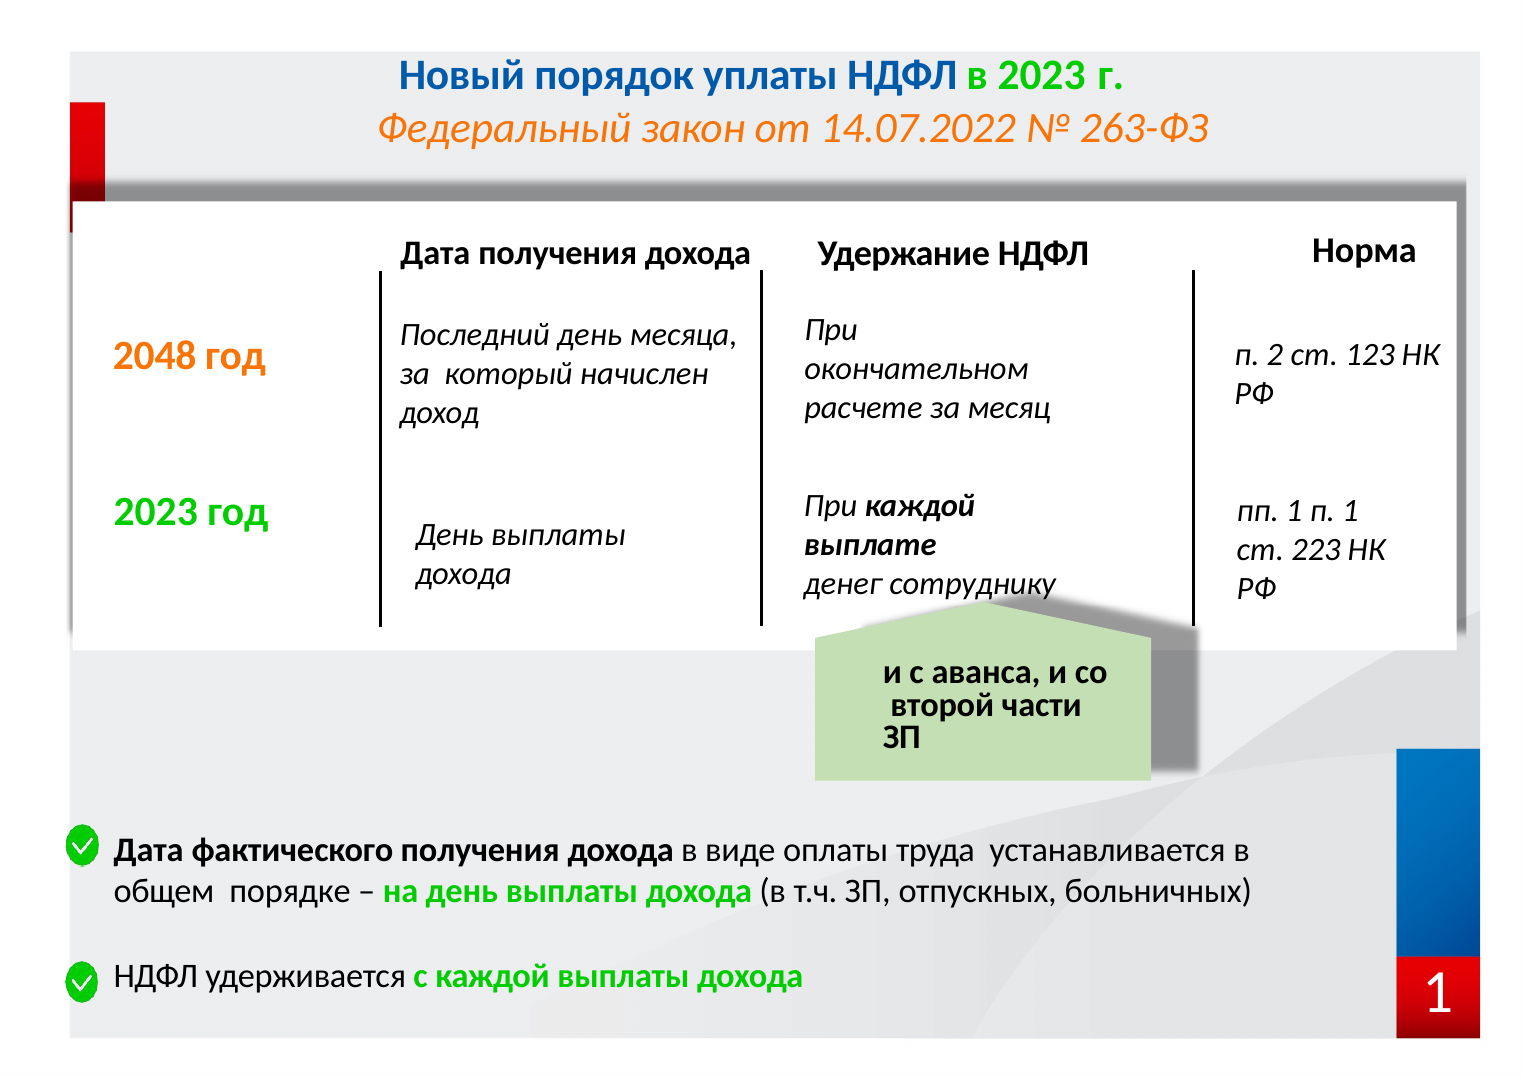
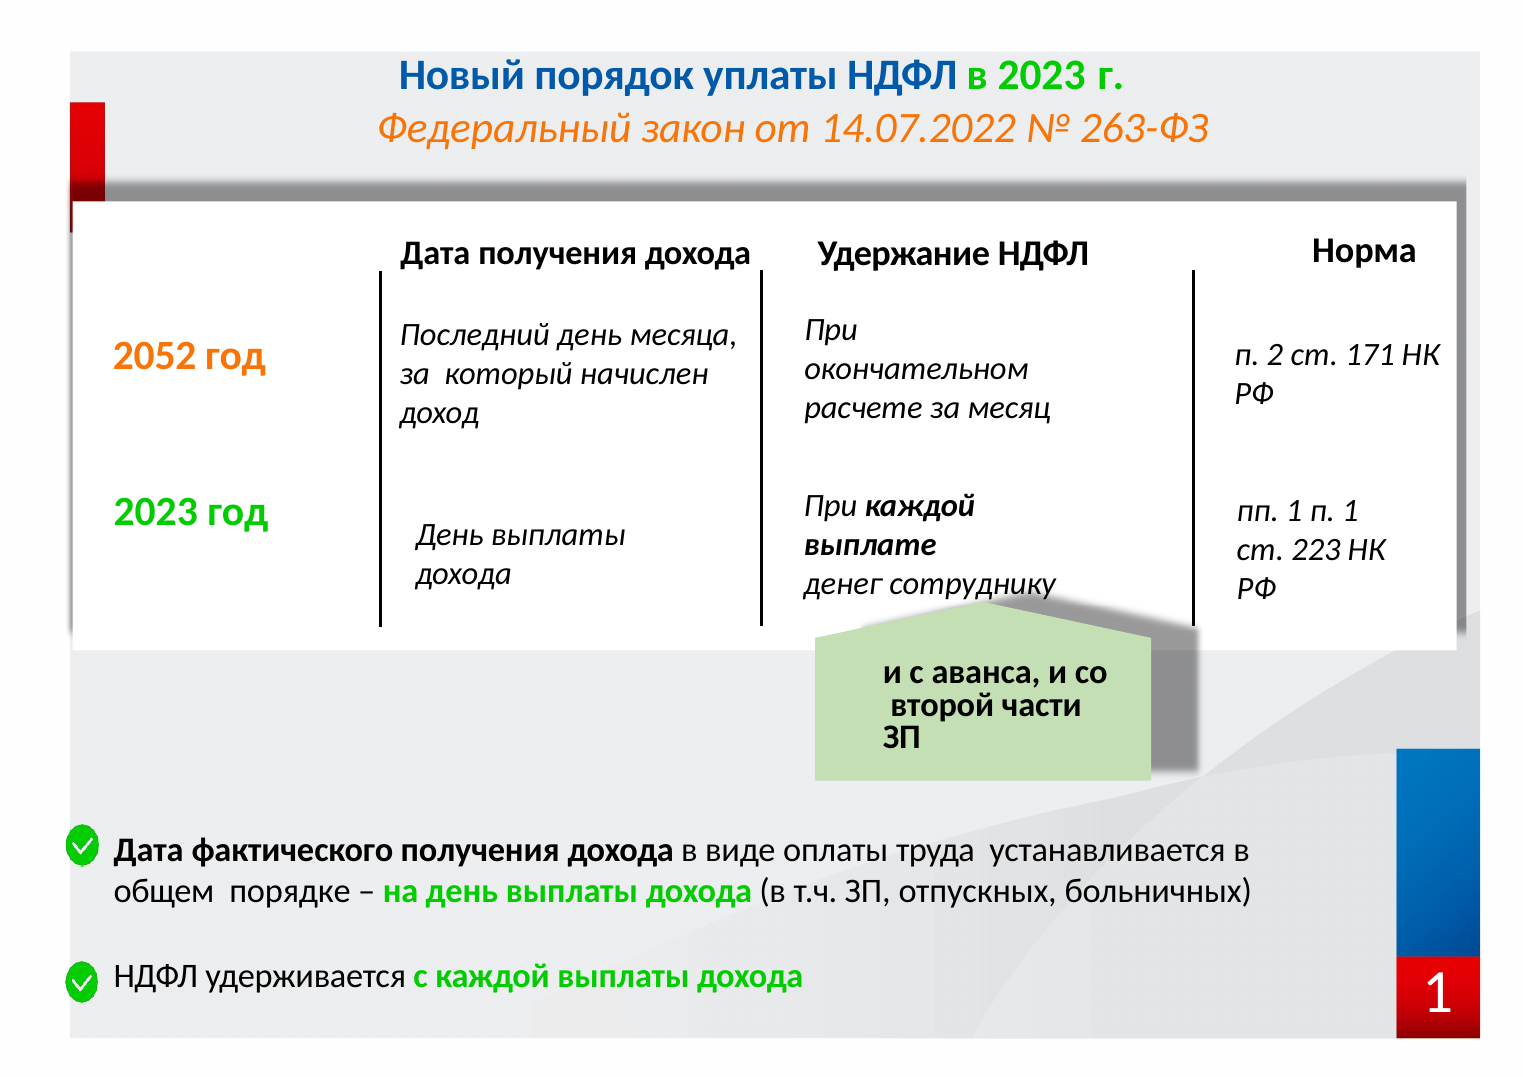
2048: 2048 -> 2052 (155, 356)
123: 123 -> 171 (1370, 355)
